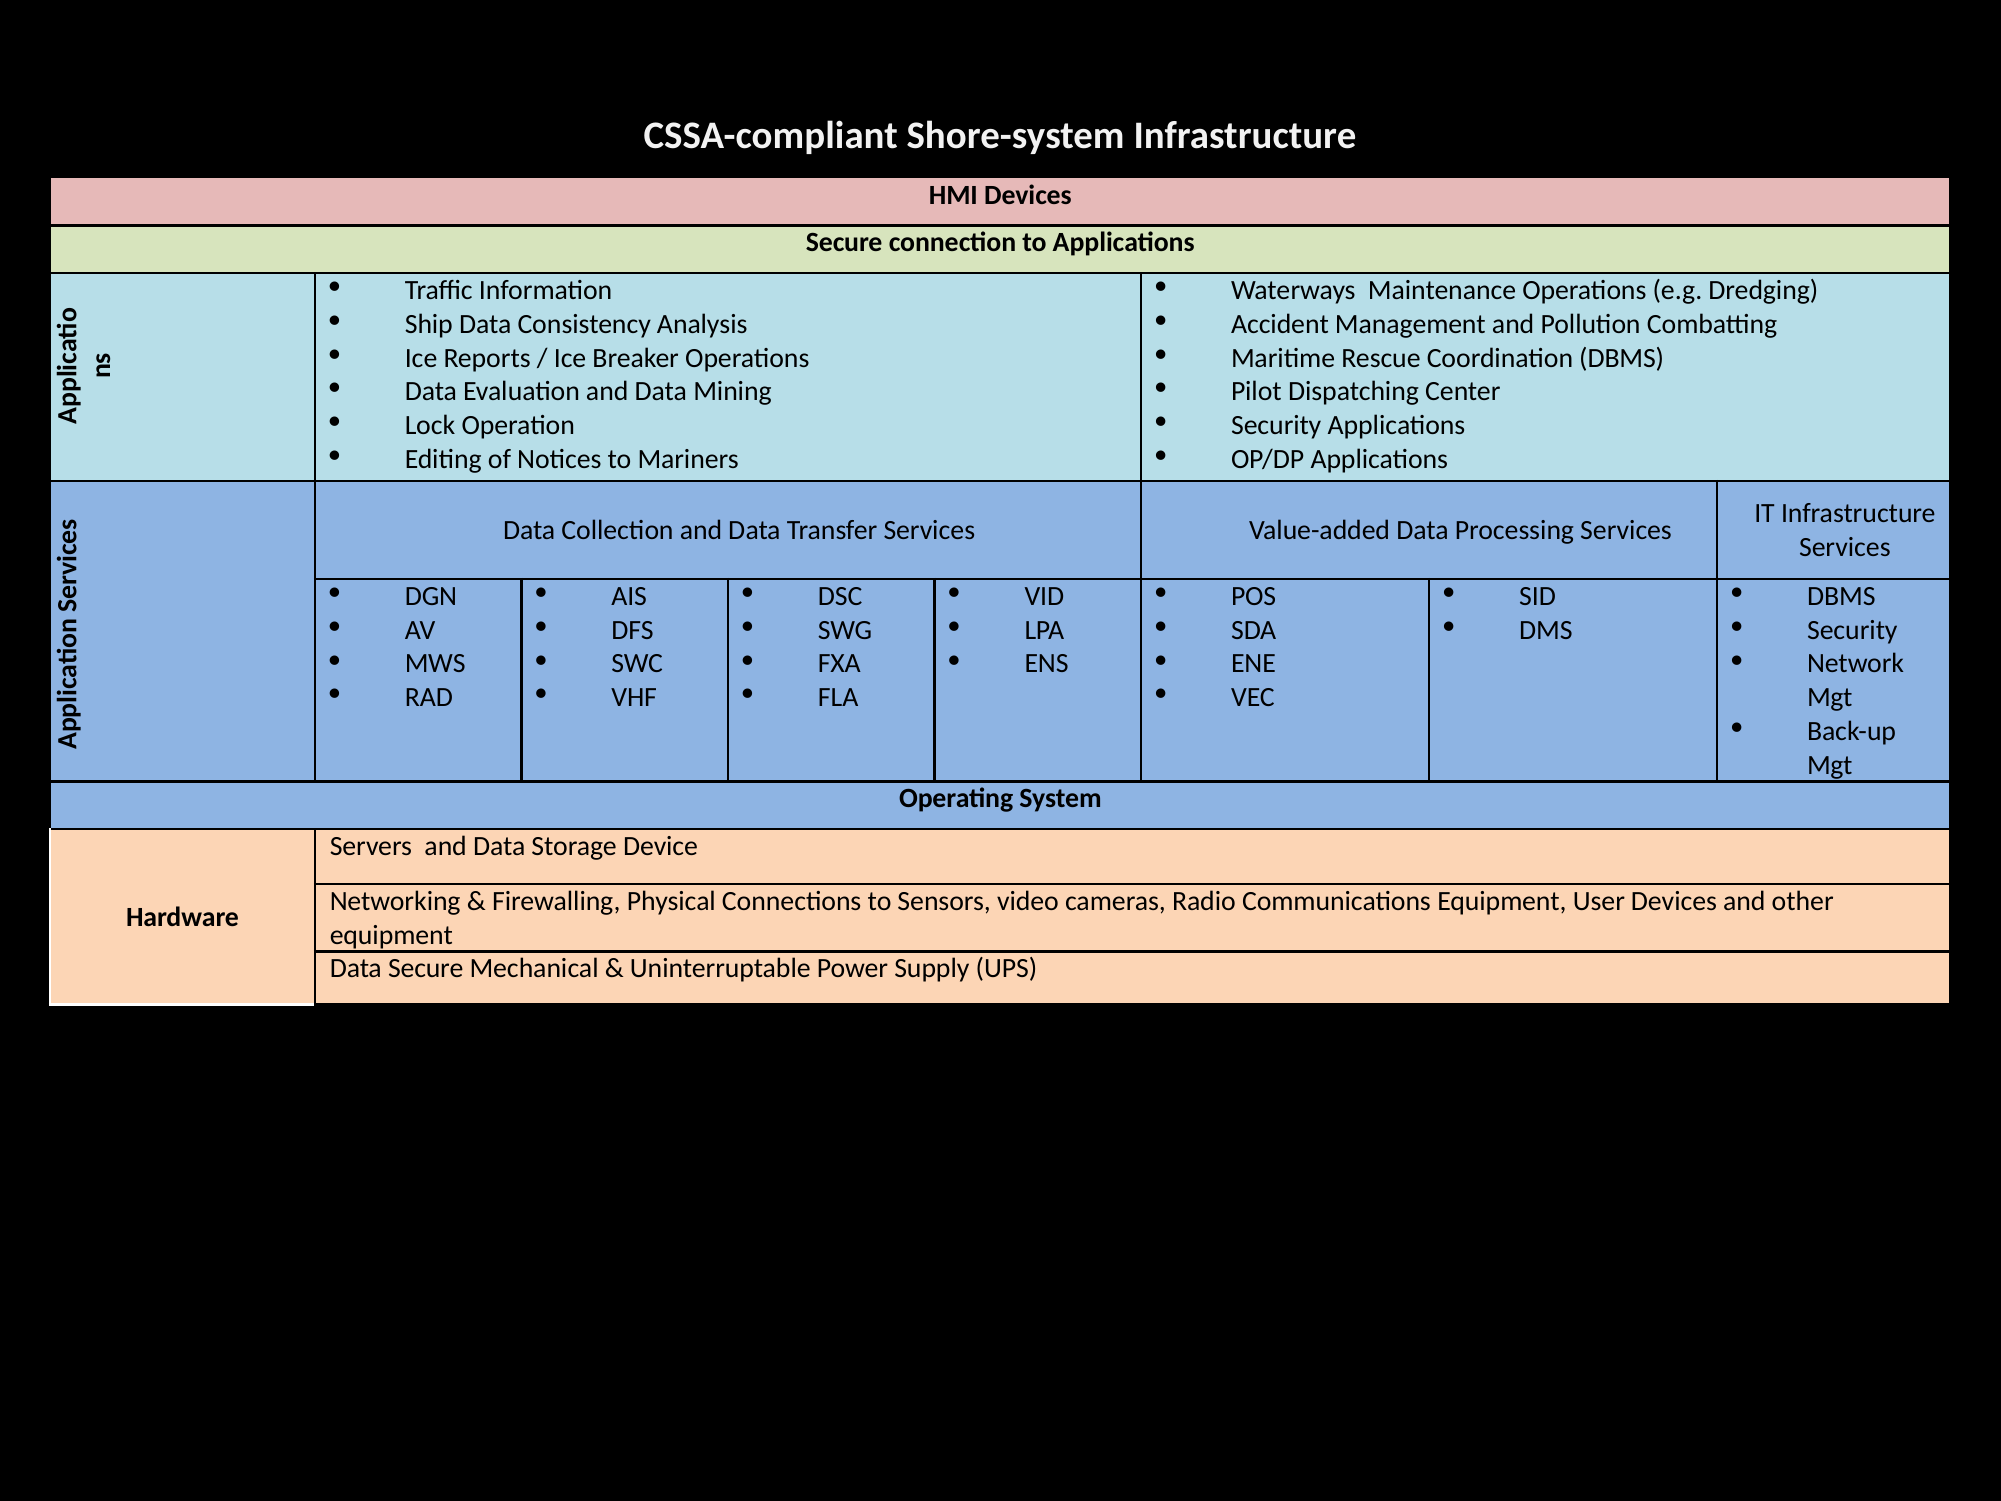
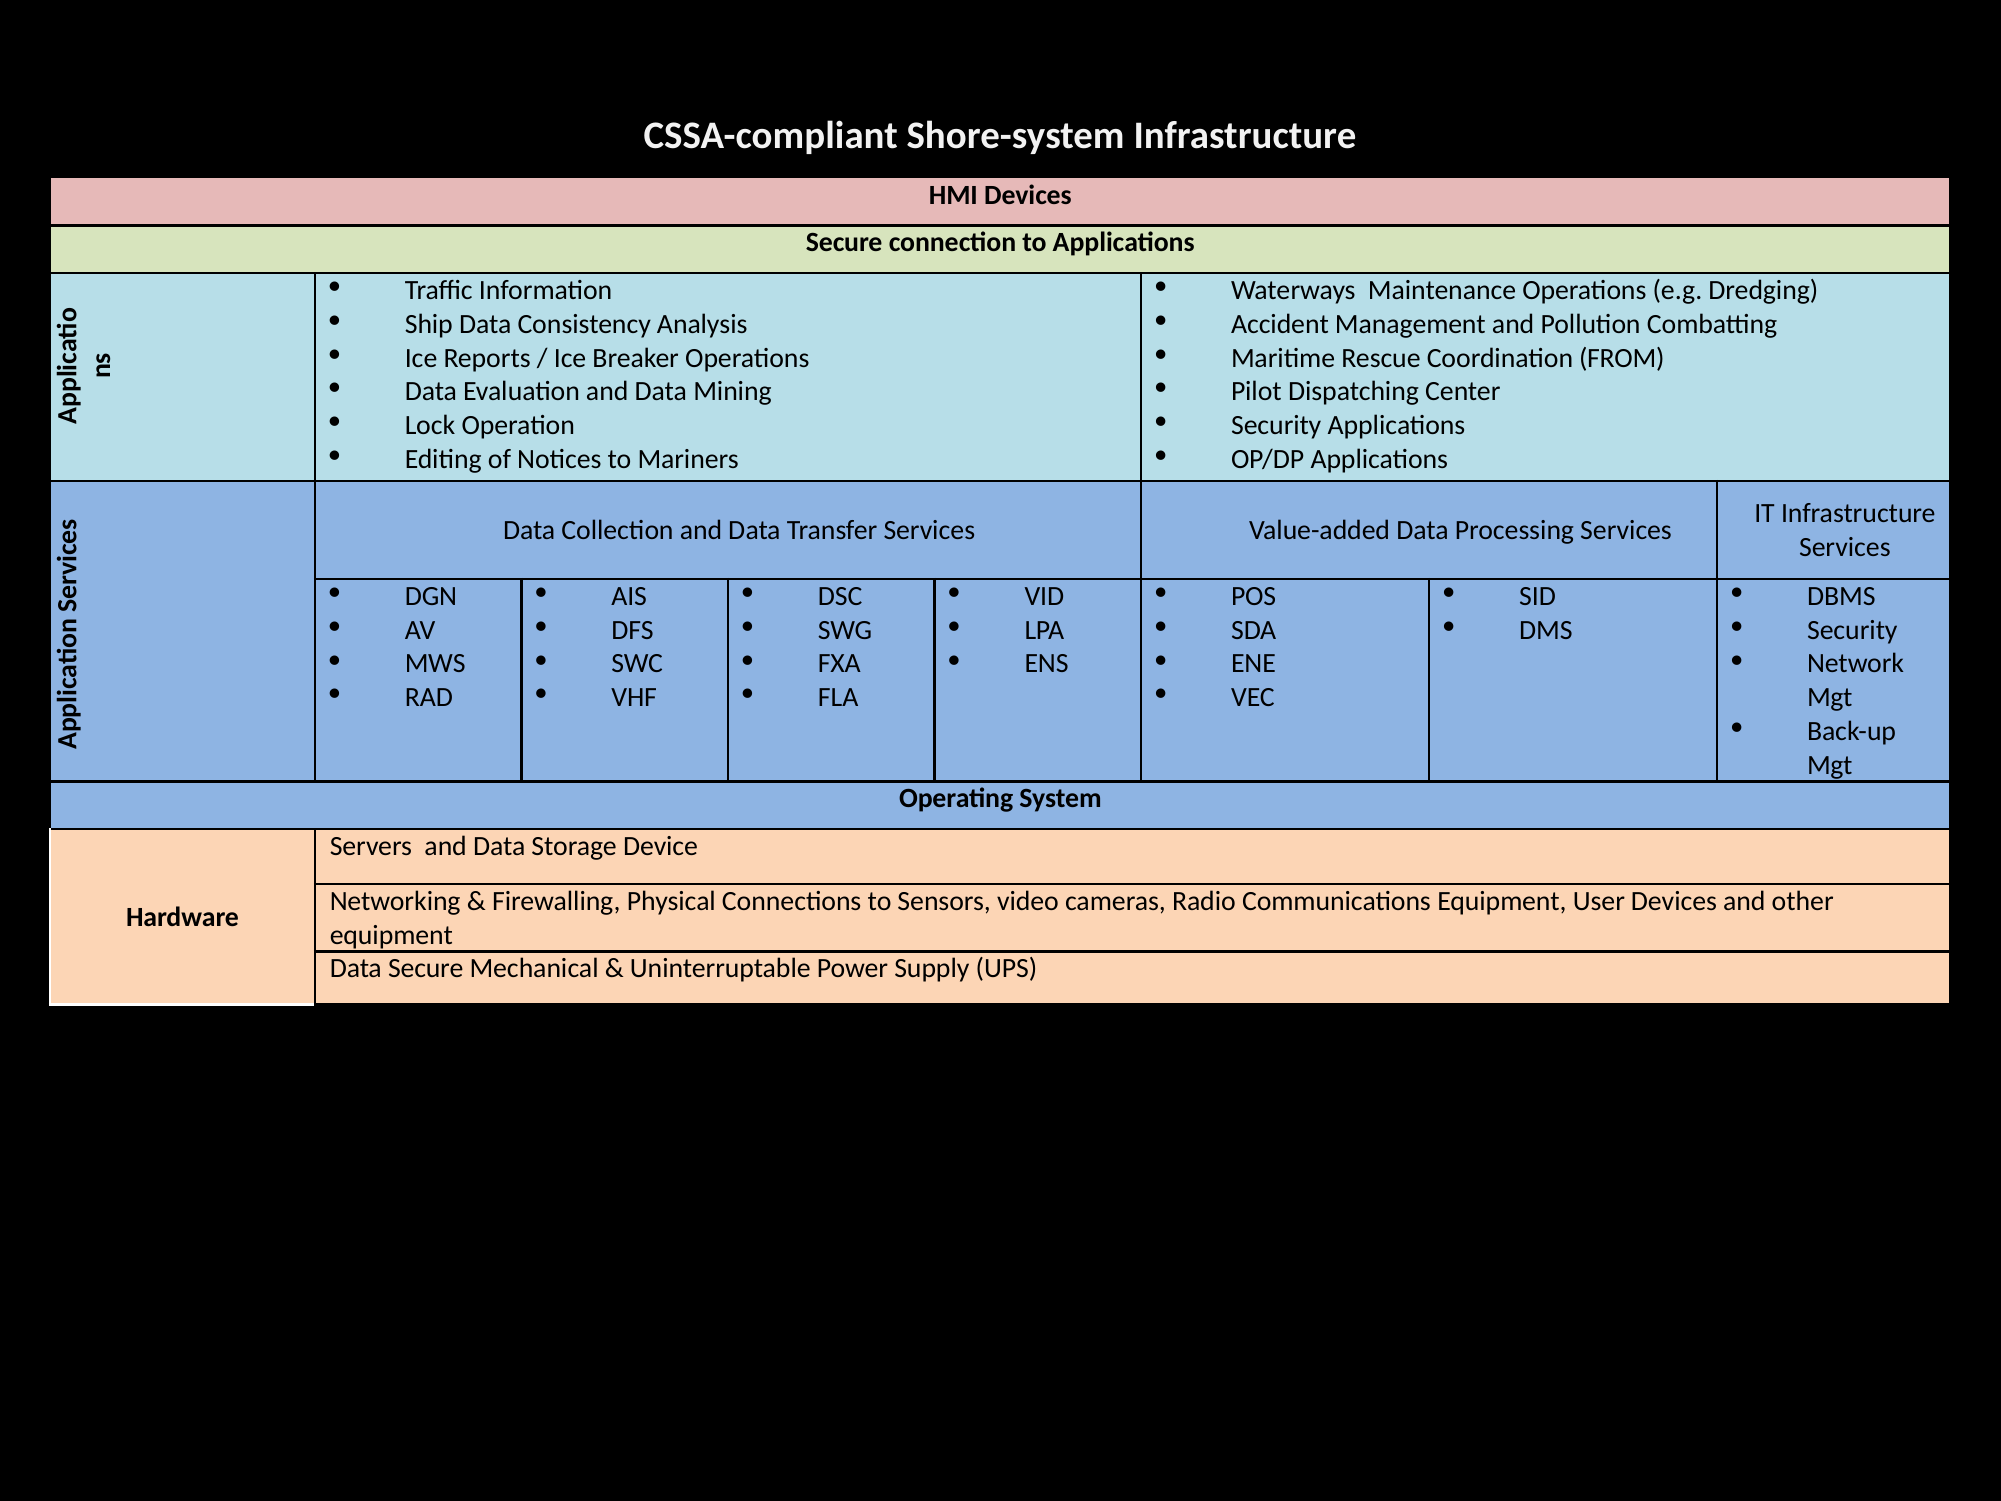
Coordination DBMS: DBMS -> FROM (1622, 358)
